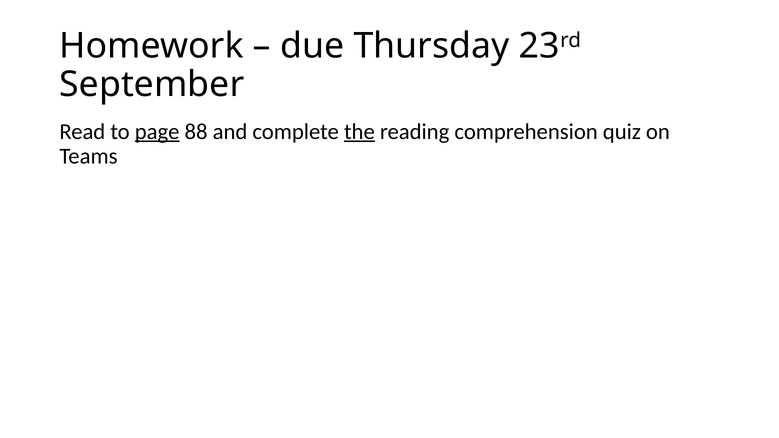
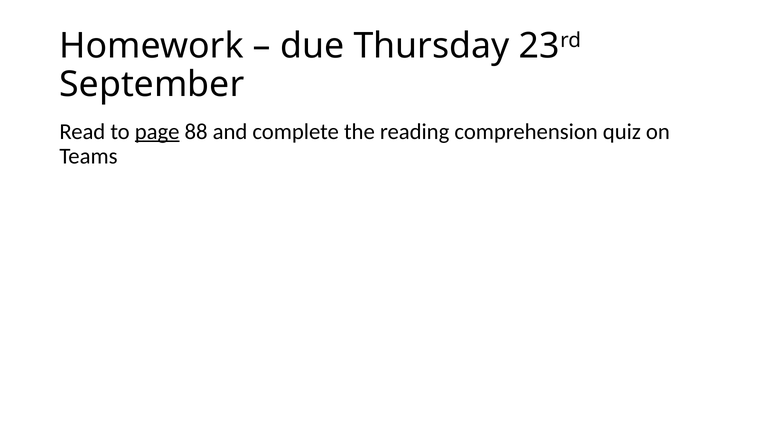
the underline: present -> none (359, 132)
